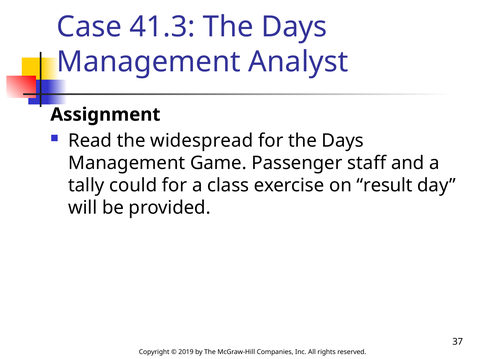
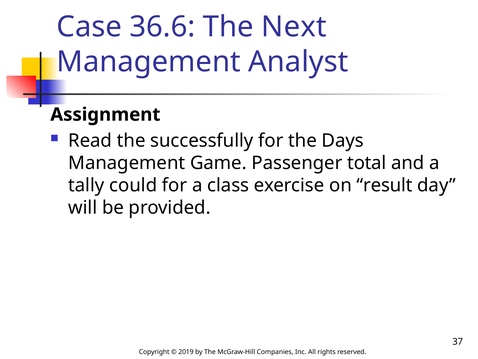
41.3: 41.3 -> 36.6 (162, 27)
Days: Days -> Next (294, 27)
widespread: widespread -> successfully (202, 140)
staff: staff -> total (367, 163)
